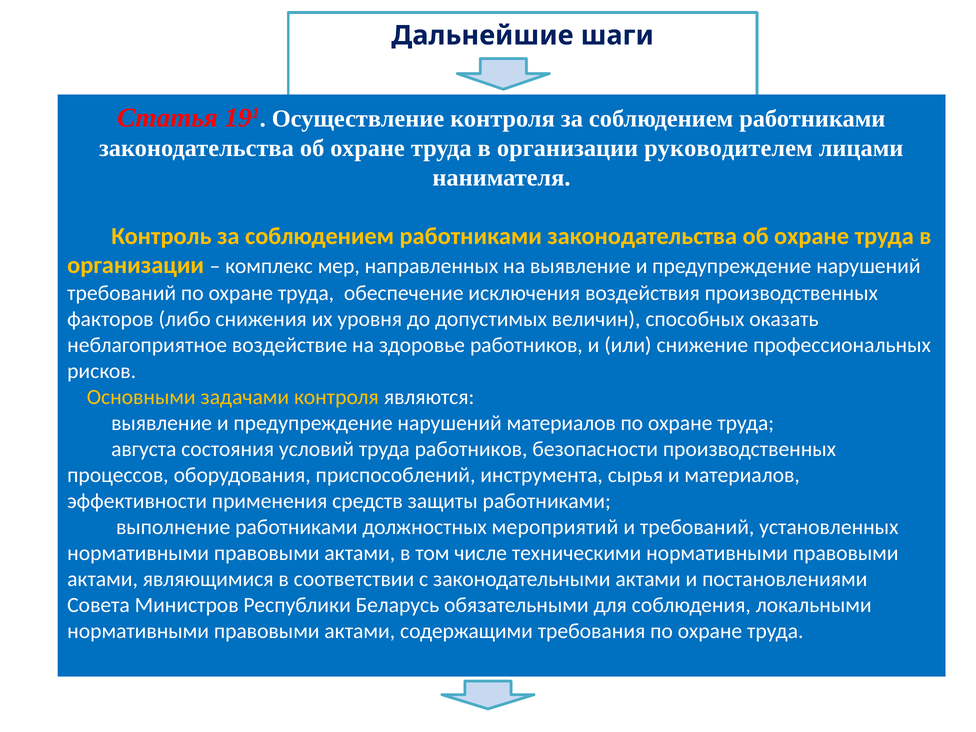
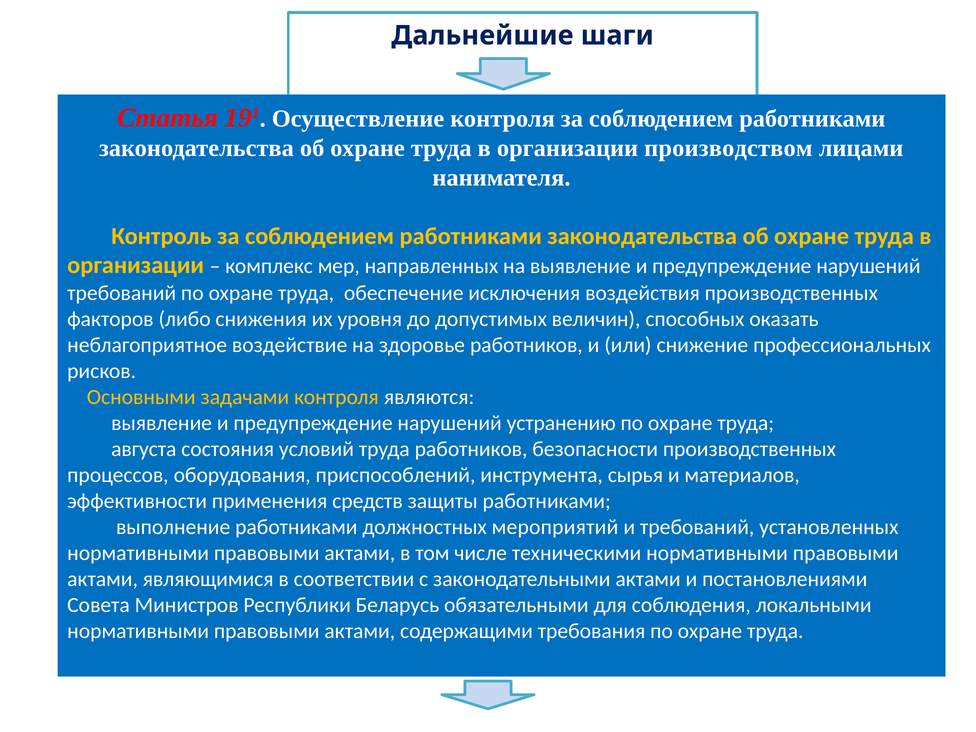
руководителем: руководителем -> производством (728, 148)
нарушений материалов: материалов -> устранению (561, 423)
